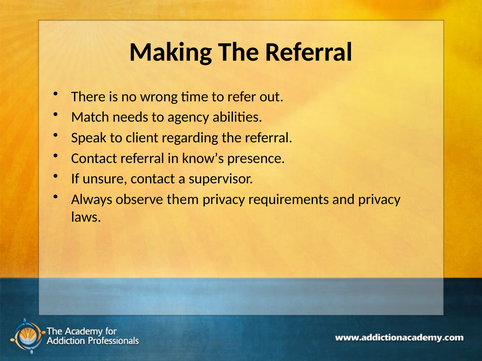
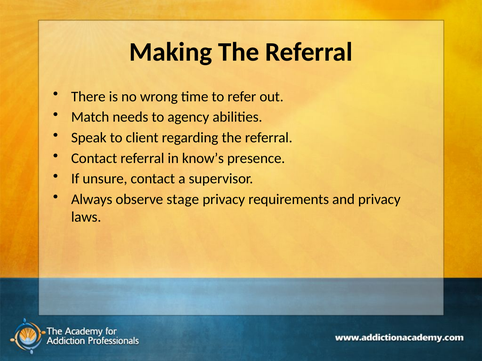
them: them -> stage (183, 200)
